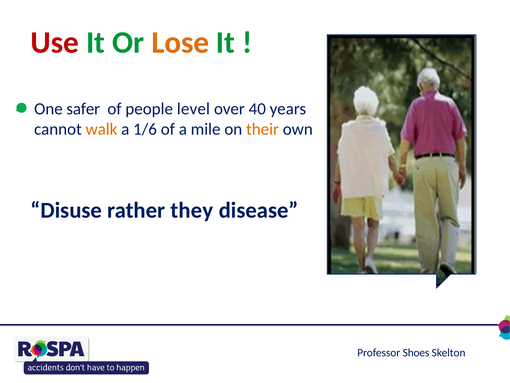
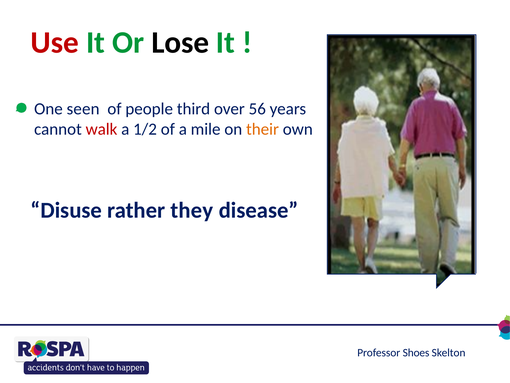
Lose colour: orange -> black (180, 43)
safer: safer -> seen (83, 109)
level: level -> third (194, 109)
40: 40 -> 56 (257, 109)
walk colour: orange -> red (101, 129)
1/6: 1/6 -> 1/2 (145, 129)
